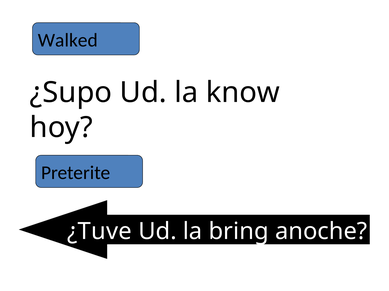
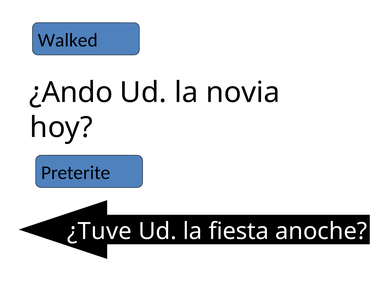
¿Supo: ¿Supo -> ¿Ando (71, 93)
know: know -> novia (243, 93)
bring: bring -> fiesta (239, 232)
